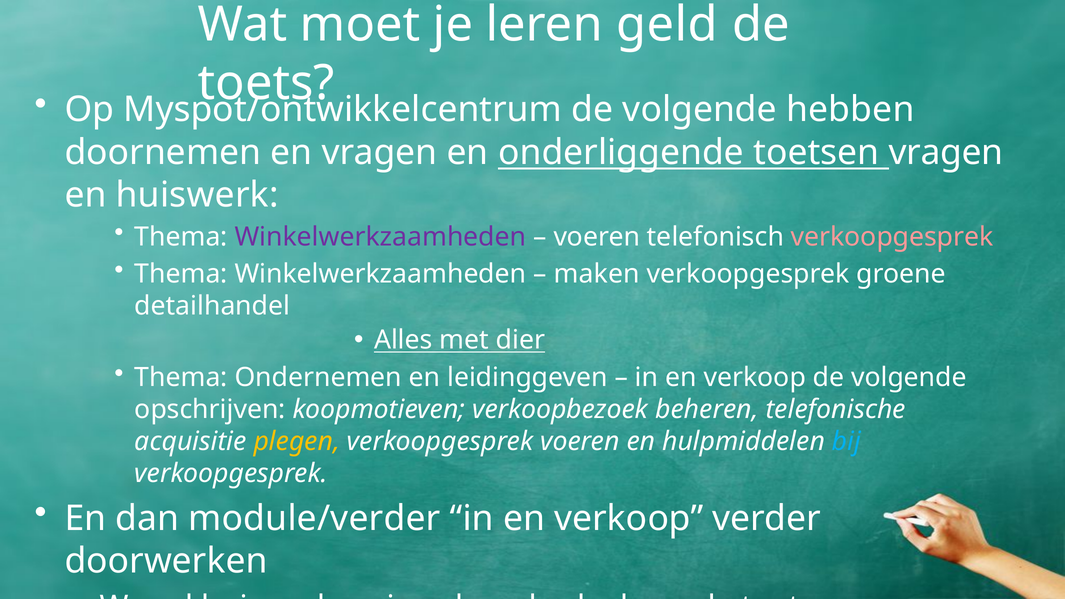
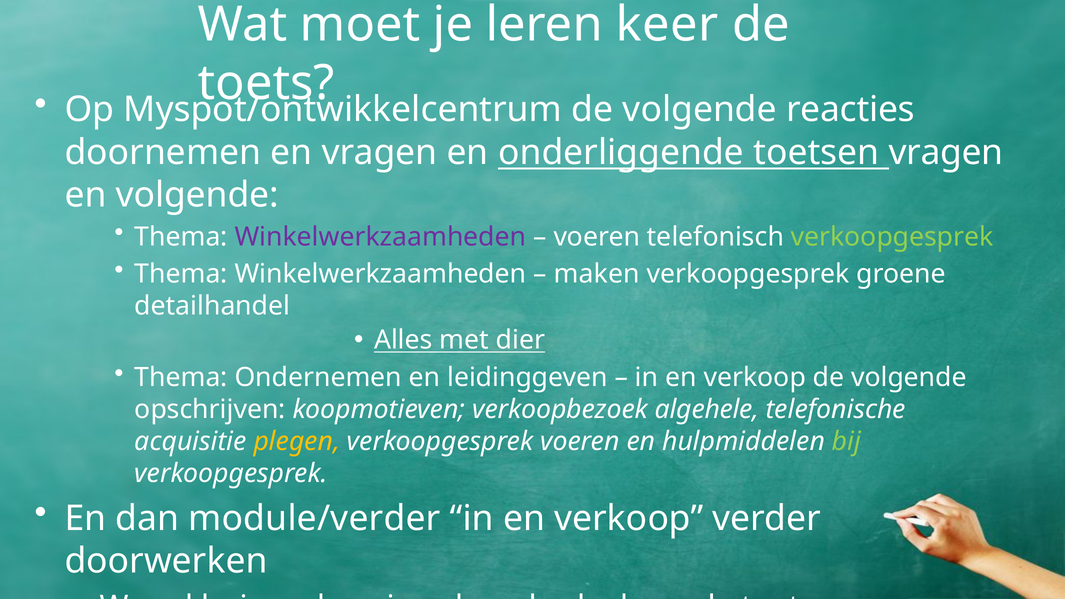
geld: geld -> keer (667, 25)
hebben: hebben -> reacties (850, 110)
en huiswerk: huiswerk -> volgende (197, 195)
verkoopgesprek colour: pink -> light green (892, 237)
beheren: beheren -> algehele (707, 410)
bij colour: light blue -> light green (846, 442)
